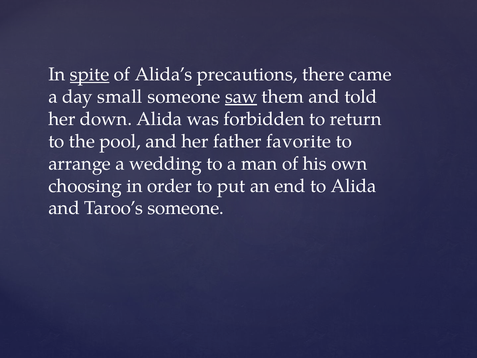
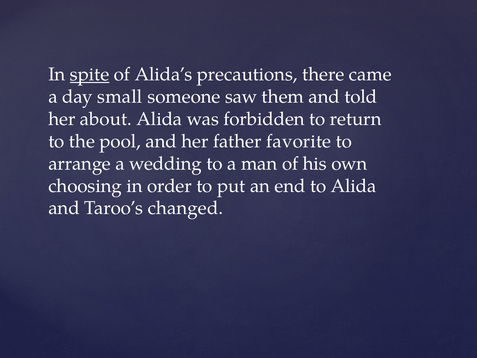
saw underline: present -> none (241, 97)
down: down -> about (106, 119)
Taroo’s someone: someone -> changed (185, 208)
